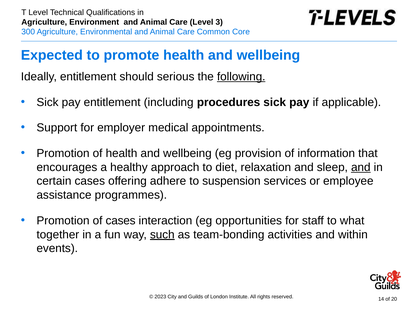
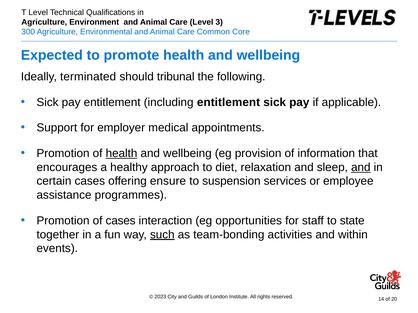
Ideally entitlement: entitlement -> terminated (88, 77)
serious: serious -> tribunal (176, 77)
following underline: present -> none (241, 77)
including procedures: procedures -> entitlement (229, 102)
health underline: none -> present (122, 154)
adhere: adhere -> ensure (168, 181)
what: what -> state (352, 221)
